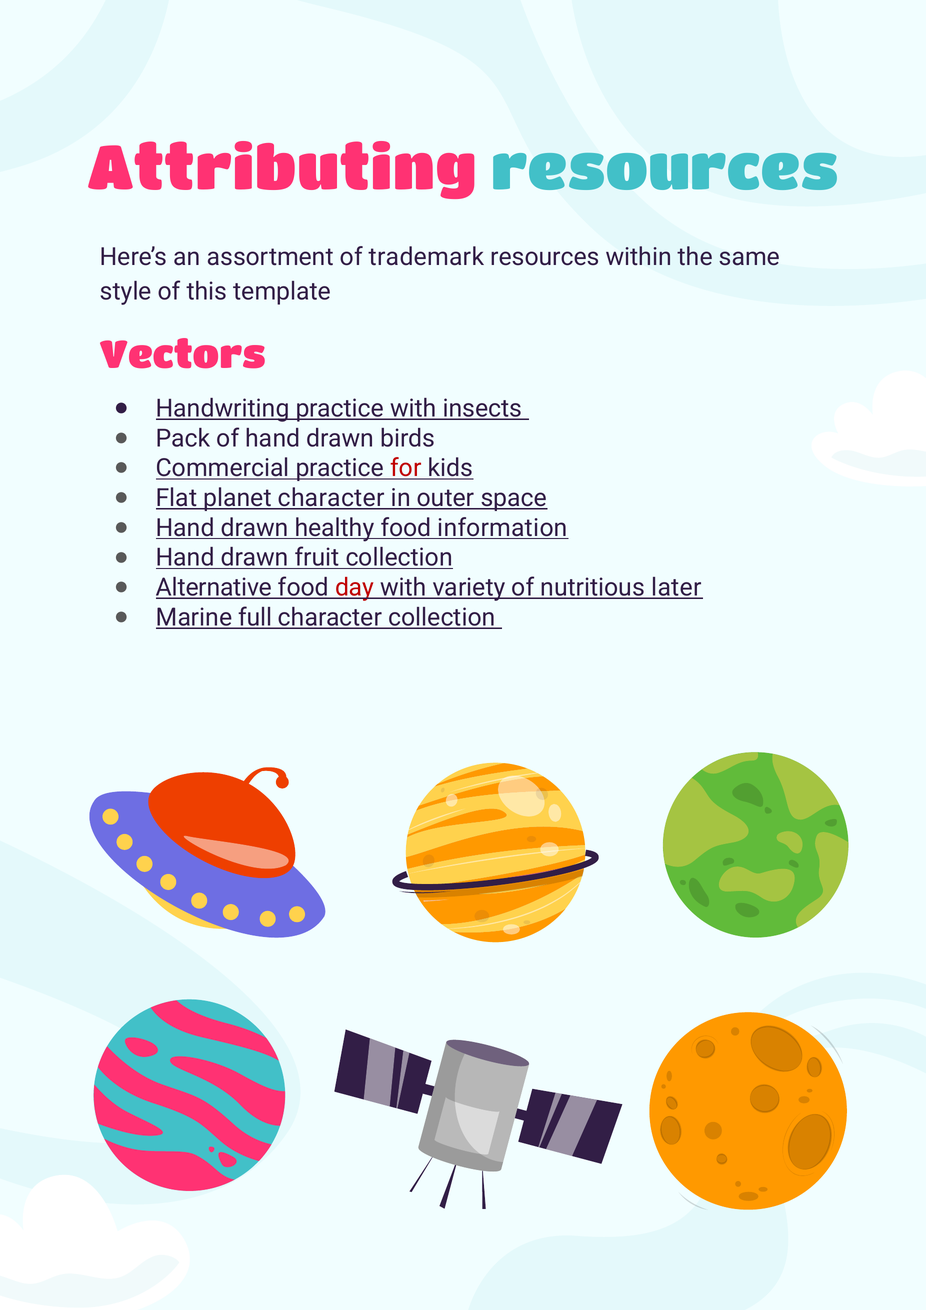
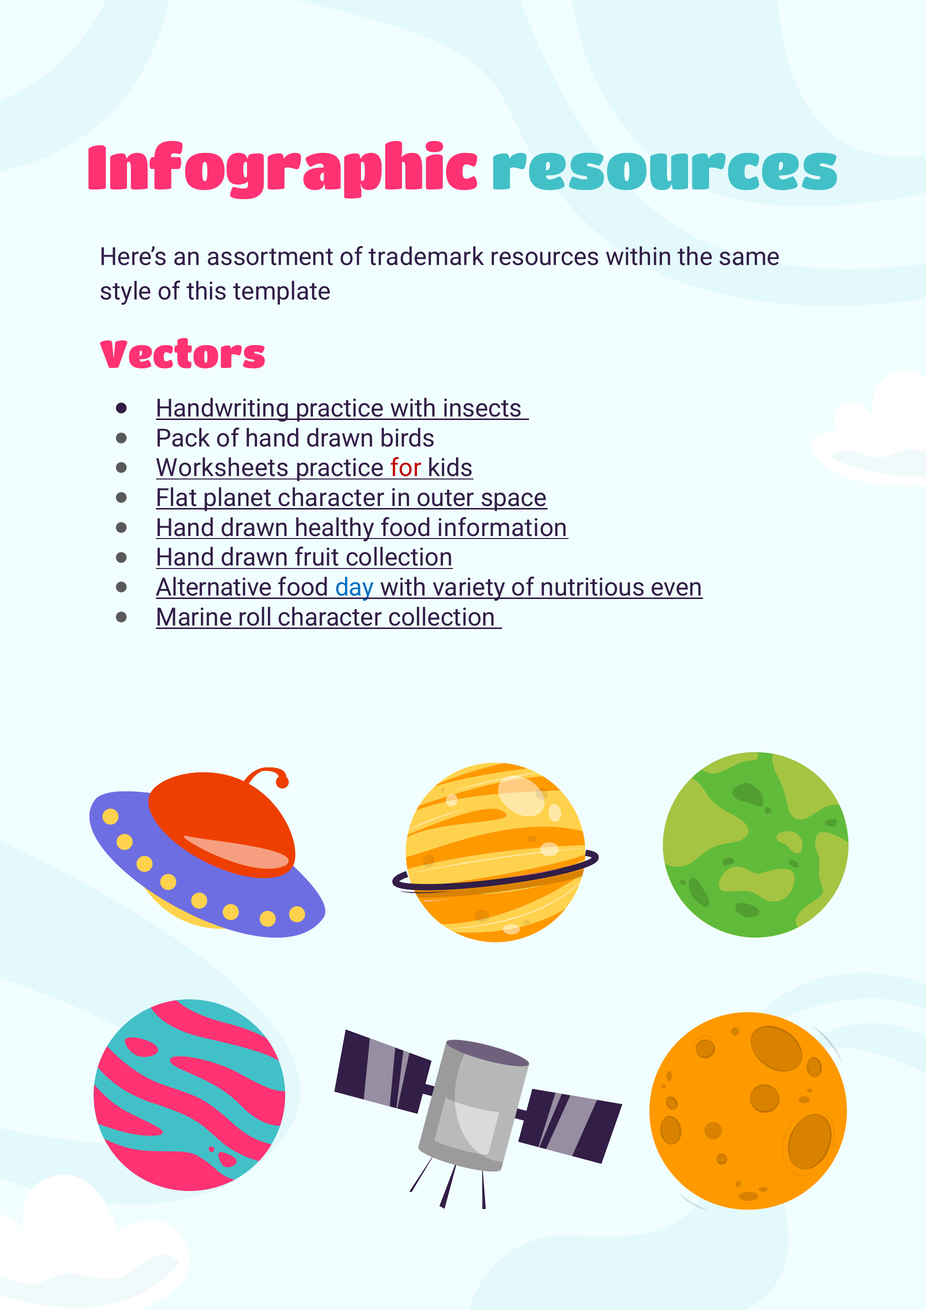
Attributing: Attributing -> Infographic (283, 169)
Commercial: Commercial -> Worksheets (223, 468)
day colour: red -> blue (355, 587)
later: later -> even (677, 587)
full: full -> roll (255, 617)
